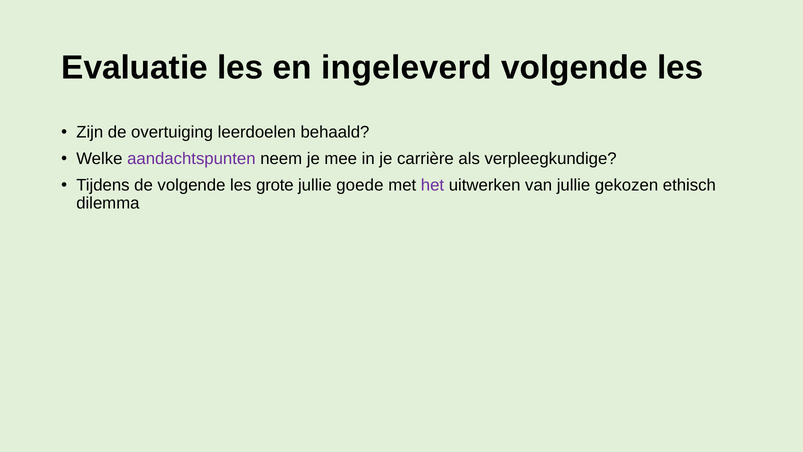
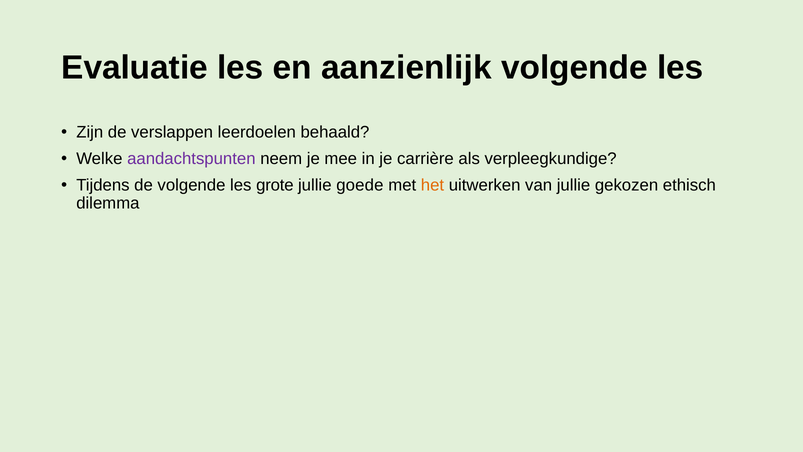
ingeleverd: ingeleverd -> aanzienlijk (406, 67)
overtuiging: overtuiging -> verslappen (172, 132)
het colour: purple -> orange (432, 185)
